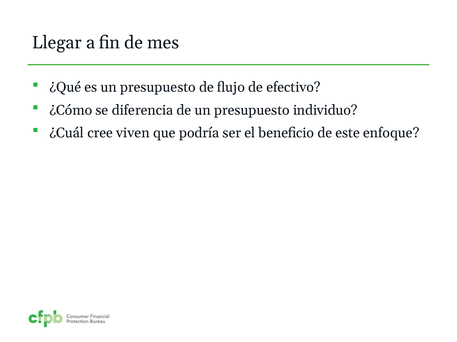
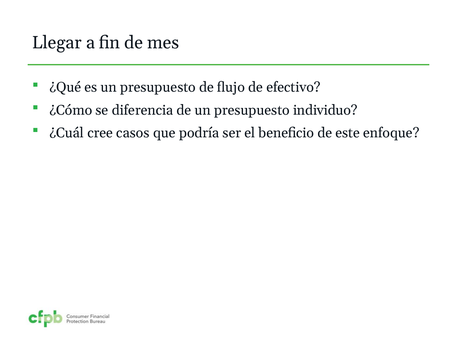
viven: viven -> casos (133, 133)
